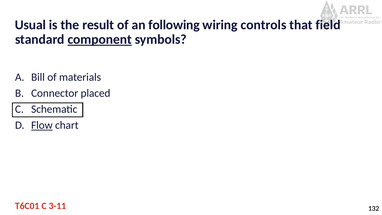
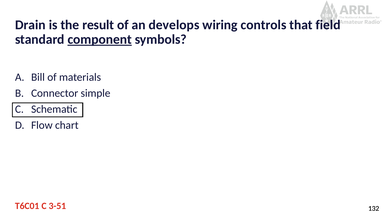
Usual: Usual -> Drain (30, 25)
following: following -> develops (174, 25)
placed: placed -> simple (96, 93)
Flow underline: present -> none (42, 125)
3-11: 3-11 -> 3-51 (57, 206)
